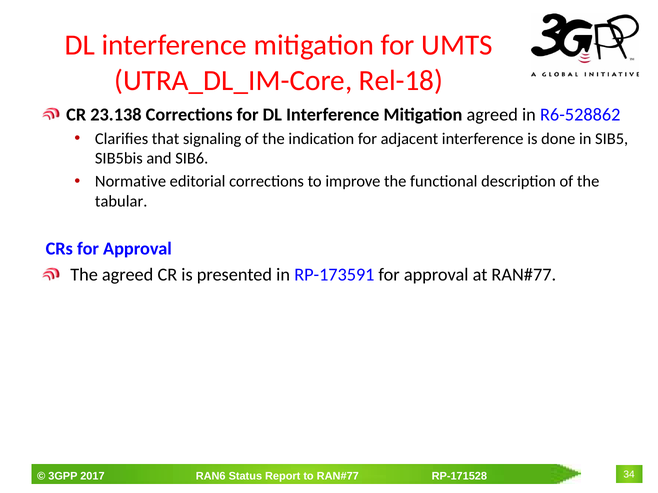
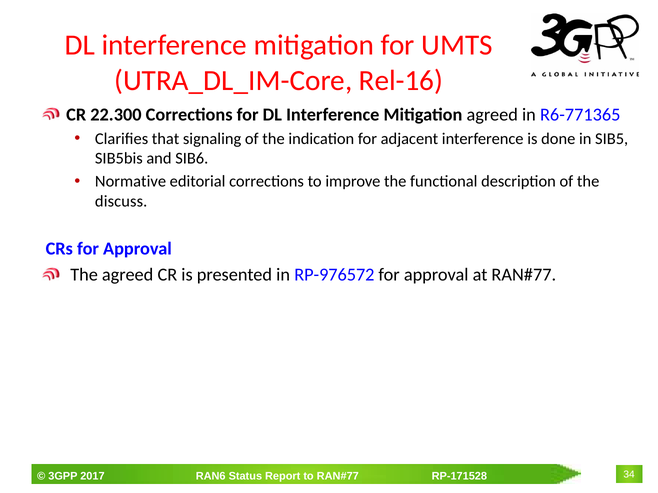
Rel-18: Rel-18 -> Rel-16 (401, 80)
23.138: 23.138 -> 22.300 (116, 115)
R6-528862: R6-528862 -> R6-771365 (580, 115)
tabular: tabular -> discuss (121, 201)
RP-173591: RP-173591 -> RP-976572 (334, 275)
